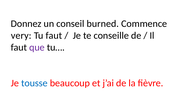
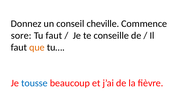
burned: burned -> cheville (103, 24)
very: very -> sore (21, 36)
que colour: purple -> orange (37, 48)
